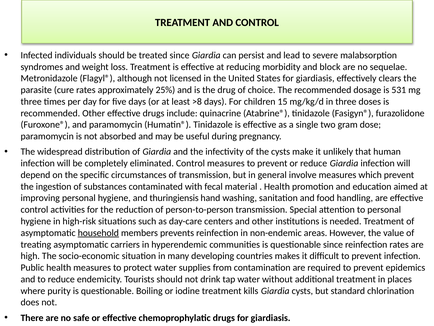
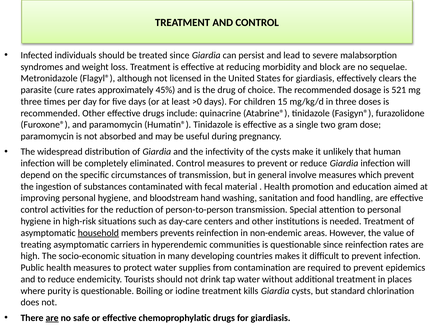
25%: 25% -> 45% (165, 90)
531: 531 -> 521 (399, 90)
>8: >8 -> >0 (197, 101)
thuringiensis: thuringiensis -> bloodstream (174, 198)
are underline: none -> present (52, 317)
